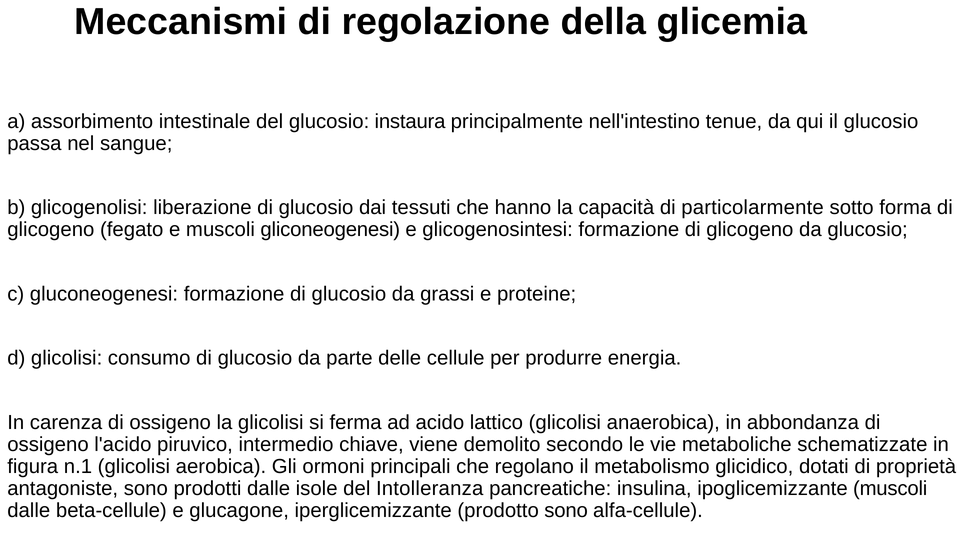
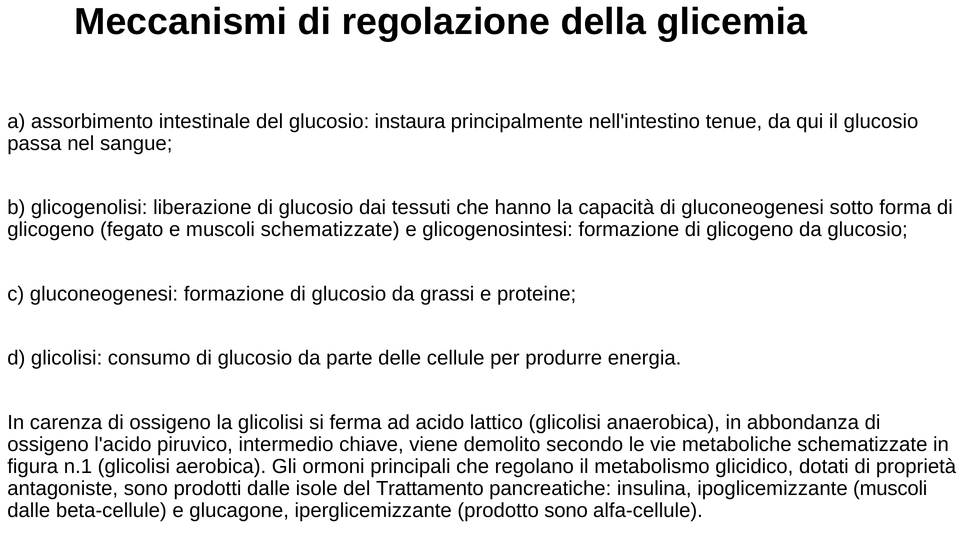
di particolarmente: particolarmente -> gluconeogenesi (753, 208)
muscoli gliconeogenesi: gliconeogenesi -> schematizzate (330, 230)
Intolleranza: Intolleranza -> Trattamento (430, 488)
